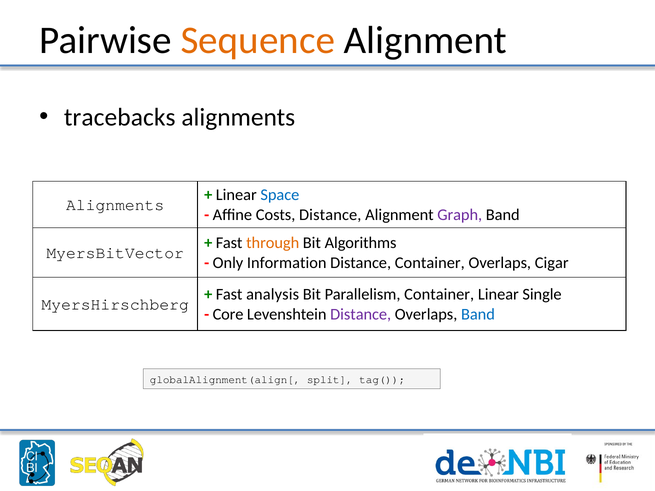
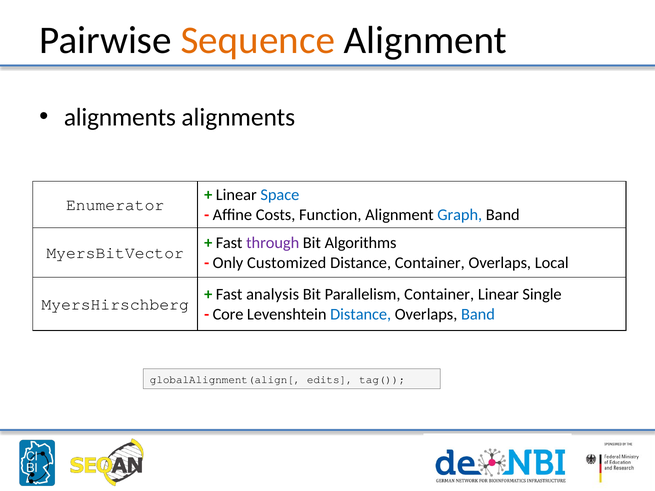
tracebacks: tracebacks -> alignments (120, 118)
Alignments: Alignments -> Enumerator (115, 205)
Costs Distance: Distance -> Function (330, 215)
Graph colour: purple -> blue (460, 215)
through colour: orange -> purple (273, 243)
Information: Information -> Customized (287, 263)
Cigar: Cigar -> Local (552, 263)
Distance colour: purple -> blue (361, 314)
split: split -> edits (330, 380)
